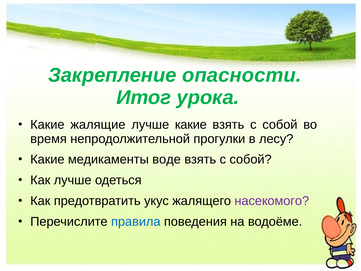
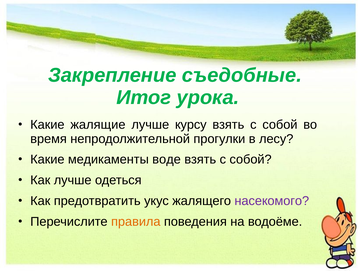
опасности: опасности -> съедобные (242, 75)
лучше какие: какие -> курсу (191, 124)
правила colour: blue -> orange (136, 221)
